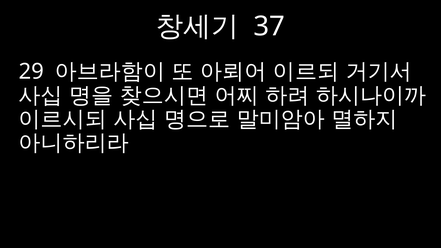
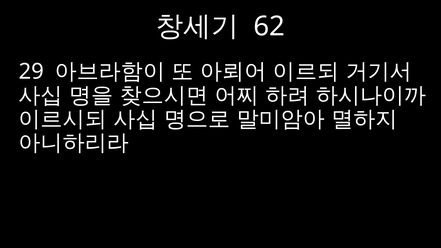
37: 37 -> 62 (269, 27)
